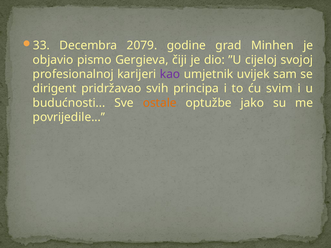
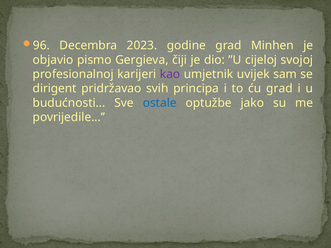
33: 33 -> 96 (41, 46)
2079: 2079 -> 2023 (142, 46)
ću svim: svim -> grad (279, 89)
ostale colour: orange -> blue (160, 103)
